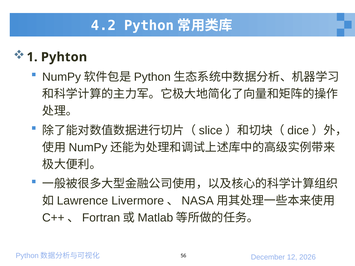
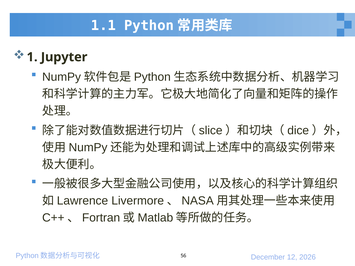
4.2: 4.2 -> 1.1 (103, 26)
Pyhton: Pyhton -> Jupyter (64, 57)
